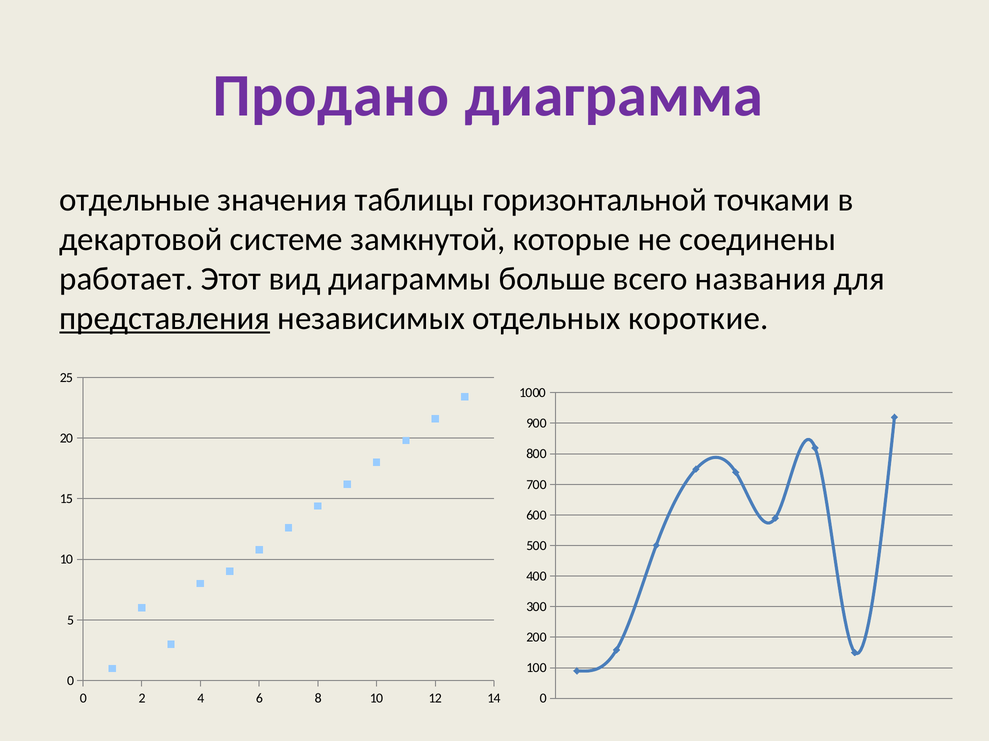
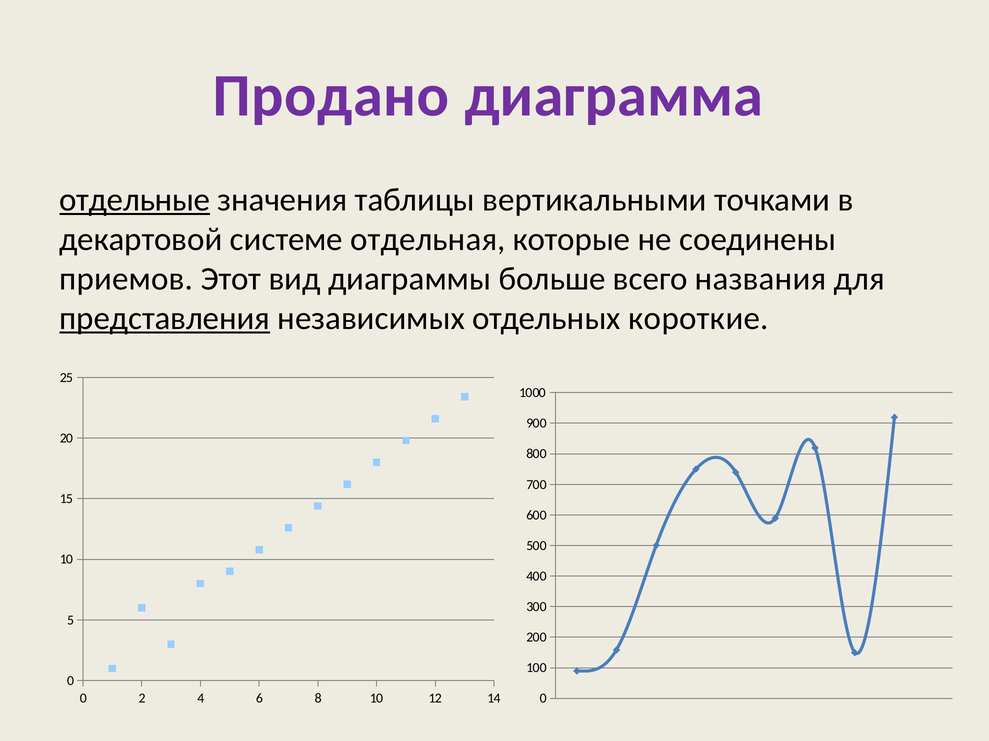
отдельные underline: none -> present (135, 200)
горизонтальной: горизонтальной -> вертикальными (595, 200)
замкнутой: замкнутой -> отдельная (428, 240)
работает: работает -> приемов (126, 279)
